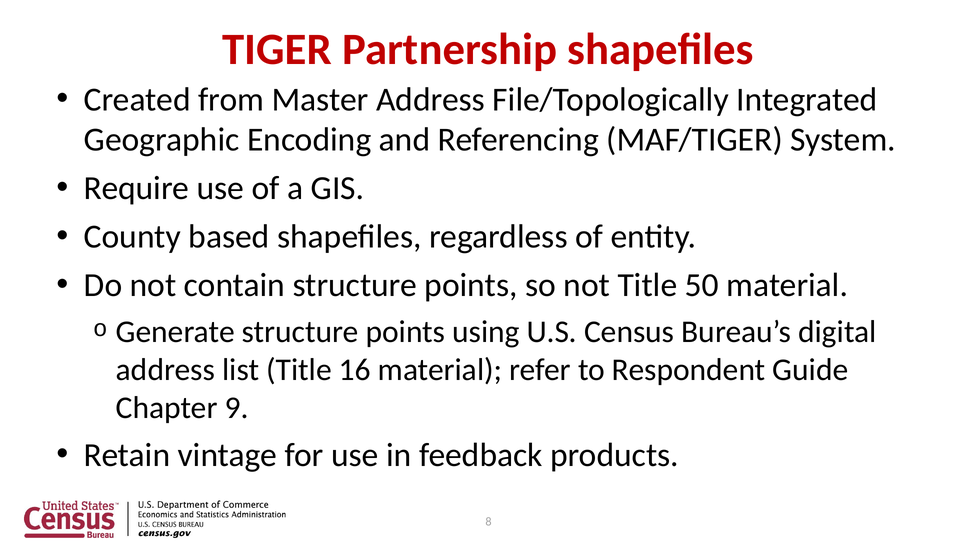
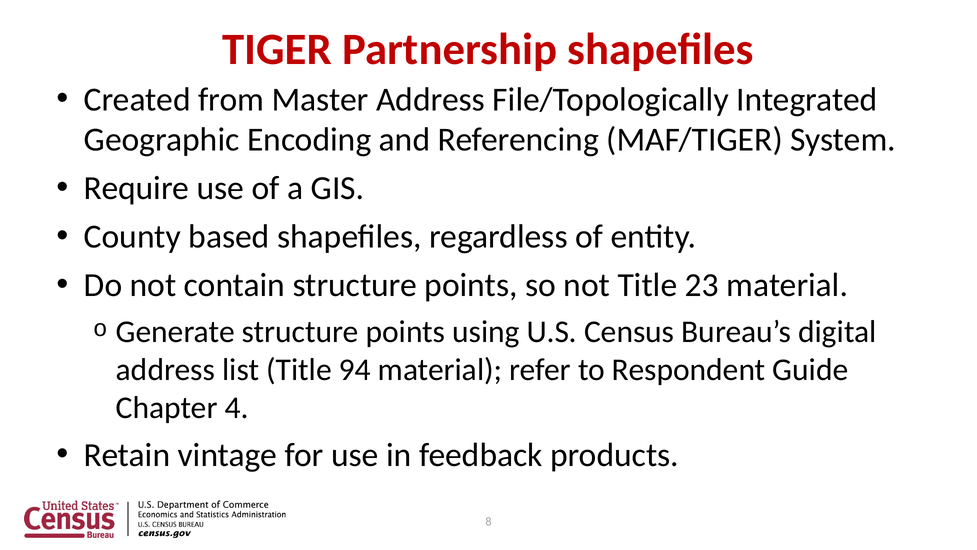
50: 50 -> 23 (702, 285)
16: 16 -> 94 (355, 370)
9: 9 -> 4 (237, 407)
